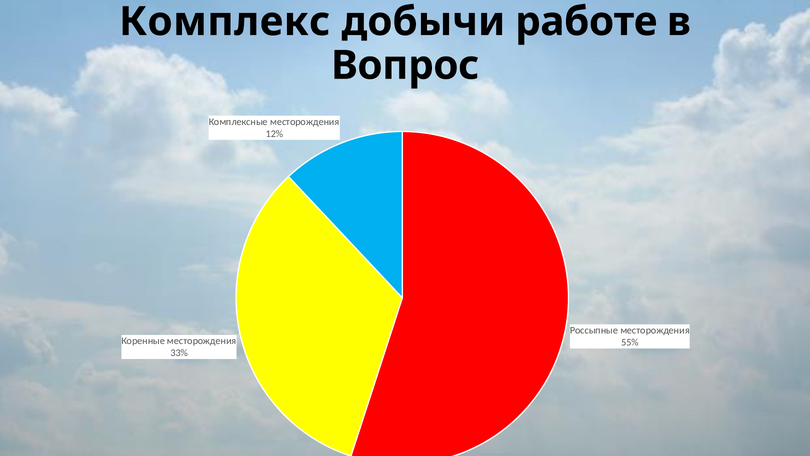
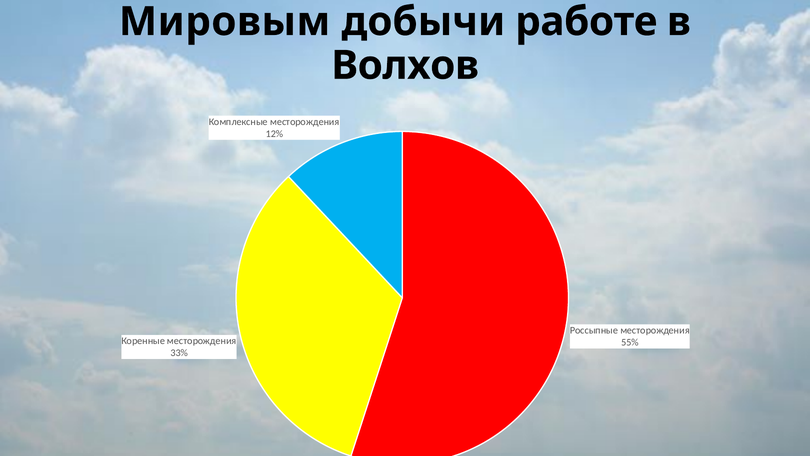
Комплекс: Комплекс -> Мировым (225, 22)
Вопрос: Вопрос -> Волхов (405, 65)
